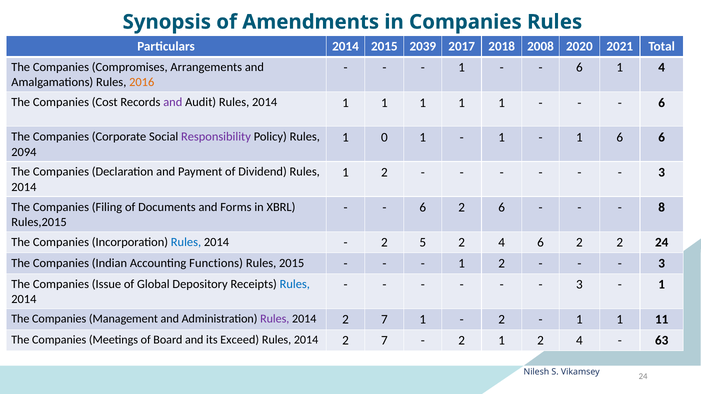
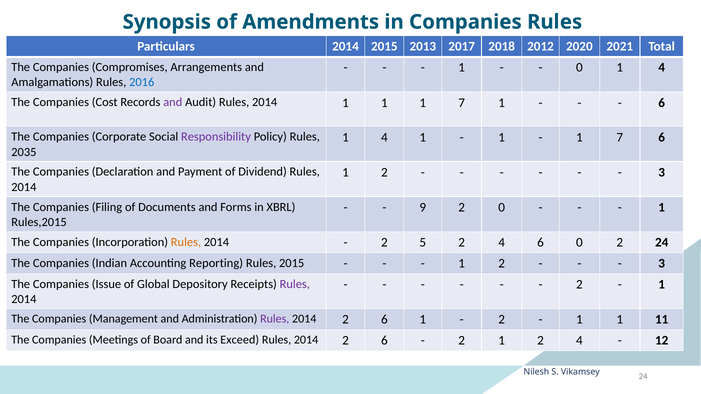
2039: 2039 -> 2013 (423, 47)
2008: 2008 -> 2012 (541, 47)
6: 6 -> 0 (579, 68)
2016 colour: orange -> blue (142, 82)
1: 1 -> 7 (462, 103)
0: 0 -> 4 (384, 137)
6: 6 -> 7 (620, 137)
2094: 2094 -> 2035 (24, 152)
6: 6 -> 9 (423, 208)
2 6: 6 -> 0 (502, 208)
8: 8 -> 1 (662, 208)
Rules colour: blue -> orange (186, 242)
4 6 2: 2 -> 0 (579, 243)
Functions: Functions -> Reporting (216, 263)
Rules colour: blue -> purple (295, 284)
3: 3 -> 2 (579, 285)
7: 7 -> 6 (384, 320)
7: 7 -> 6 (384, 341)
63: 63 -> 12 (662, 341)
